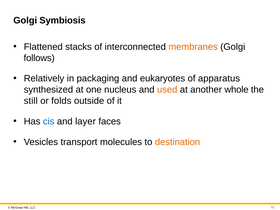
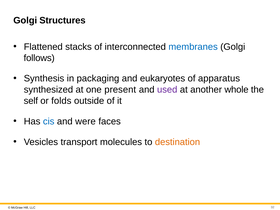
Symbiosis: Symbiosis -> Structures (62, 20)
membranes colour: orange -> blue (193, 47)
Relatively: Relatively -> Synthesis (44, 78)
nucleus: nucleus -> present (120, 90)
used colour: orange -> purple (167, 90)
still: still -> self (31, 101)
layer: layer -> were (85, 121)
